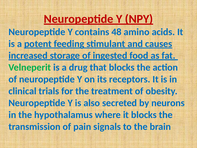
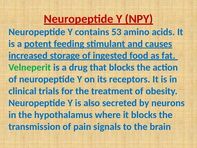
48: 48 -> 53 (116, 32)
